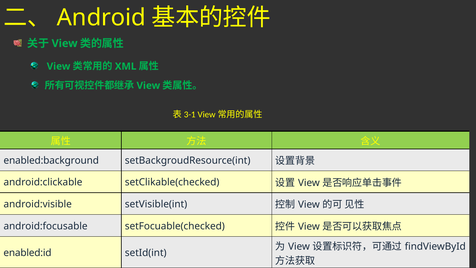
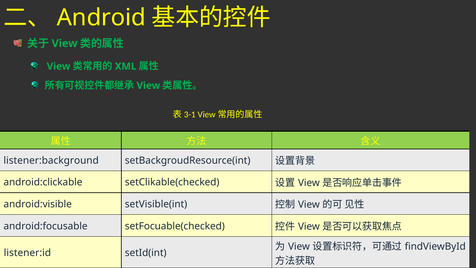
enabled:background: enabled:background -> listener:background (51, 160)
enabled:id: enabled:id -> listener:id (27, 253)
